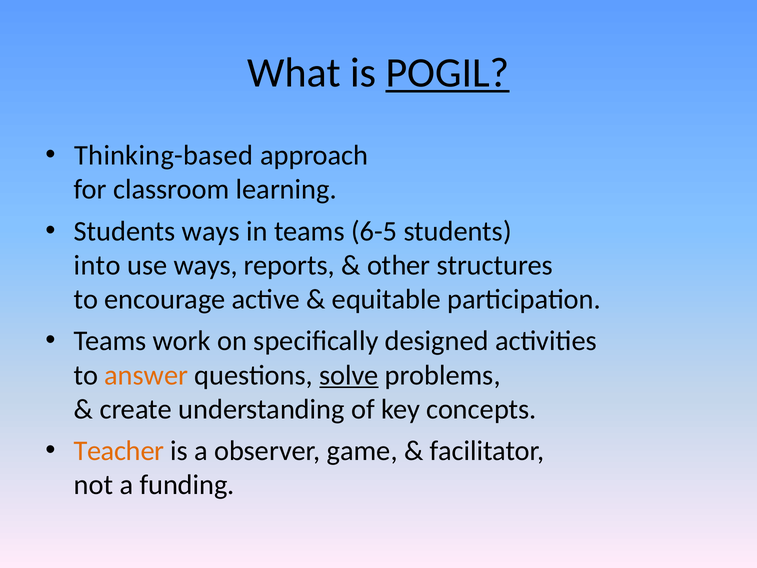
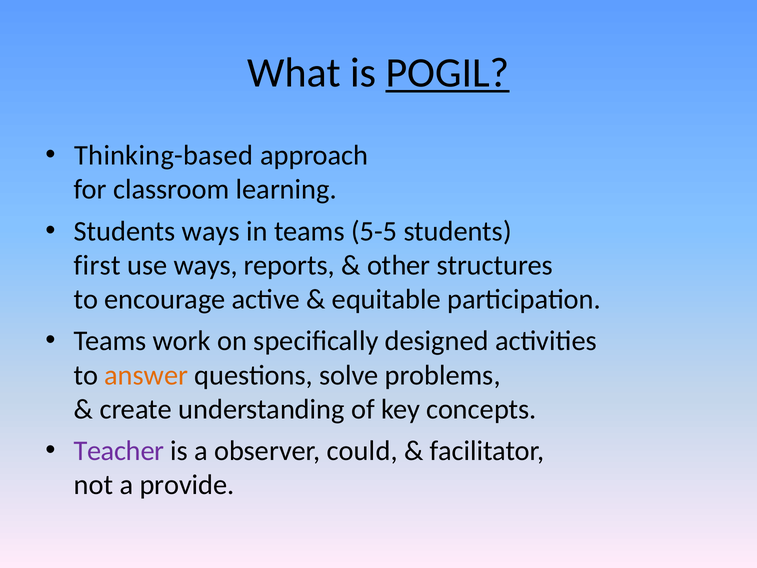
6-5: 6-5 -> 5-5 (374, 231)
into: into -> first (97, 265)
solve underline: present -> none (349, 375)
Teacher colour: orange -> purple (119, 451)
game: game -> could (362, 451)
funding: funding -> provide (187, 485)
